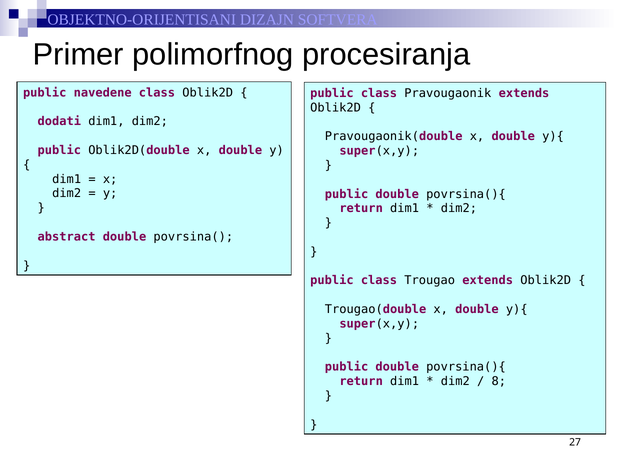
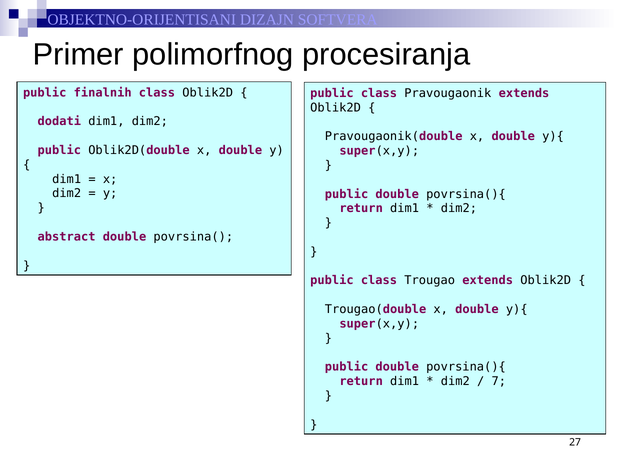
navedene: navedene -> finalnih (103, 93)
8: 8 -> 7 (499, 382)
